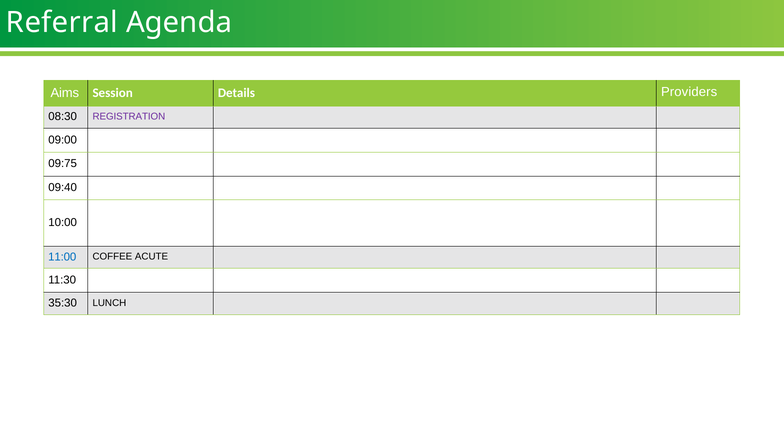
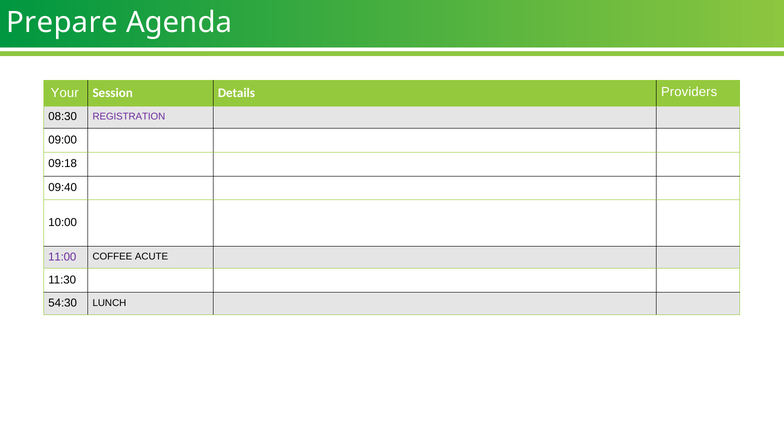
Referral: Referral -> Prepare (62, 23)
Aims: Aims -> Your (65, 93)
09:75: 09:75 -> 09:18 (63, 164)
11:00 colour: blue -> purple (62, 257)
35:30: 35:30 -> 54:30 (63, 303)
